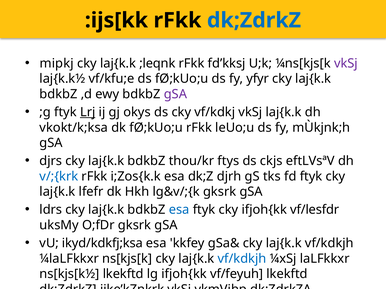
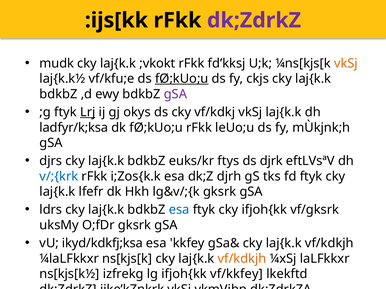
dk;ZdrkZ colour: blue -> purple (254, 20)
mipkj: mipkj -> mudk (57, 63)
;leqnk: ;leqnk -> ;vkokt (157, 63)
vkSj colour: purple -> orange (346, 63)
fØ;kUo;u underline: none -> present (182, 79)
yfyr: yfyr -> ckjs (258, 79)
vkokt/k;ksa: vkokt/k;ksa -> ladfyr/k;ksa (74, 128)
thou/kr: thou/kr -> euks/kr (191, 161)
ckjs: ckjs -> djrk (271, 161)
vf/lesfdr: vf/lesfdr -> vf/gksrk (315, 210)
vf/kdkjh colour: blue -> orange (242, 259)
ns[kjs[k½ lkekftd: lkekftd -> izfrekg (123, 274)
vf/feyuh: vf/feyuh -> vf/kkfey (237, 274)
